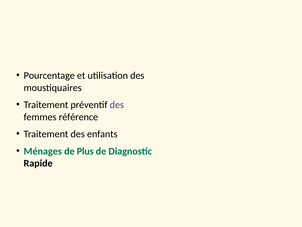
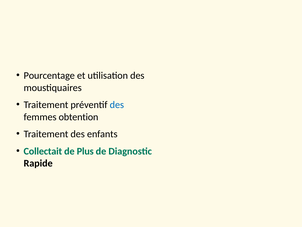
des colour: purple -> blue (117, 105)
référence: référence -> obtention (78, 117)
Ménages: Ménages -> Collectait (43, 151)
